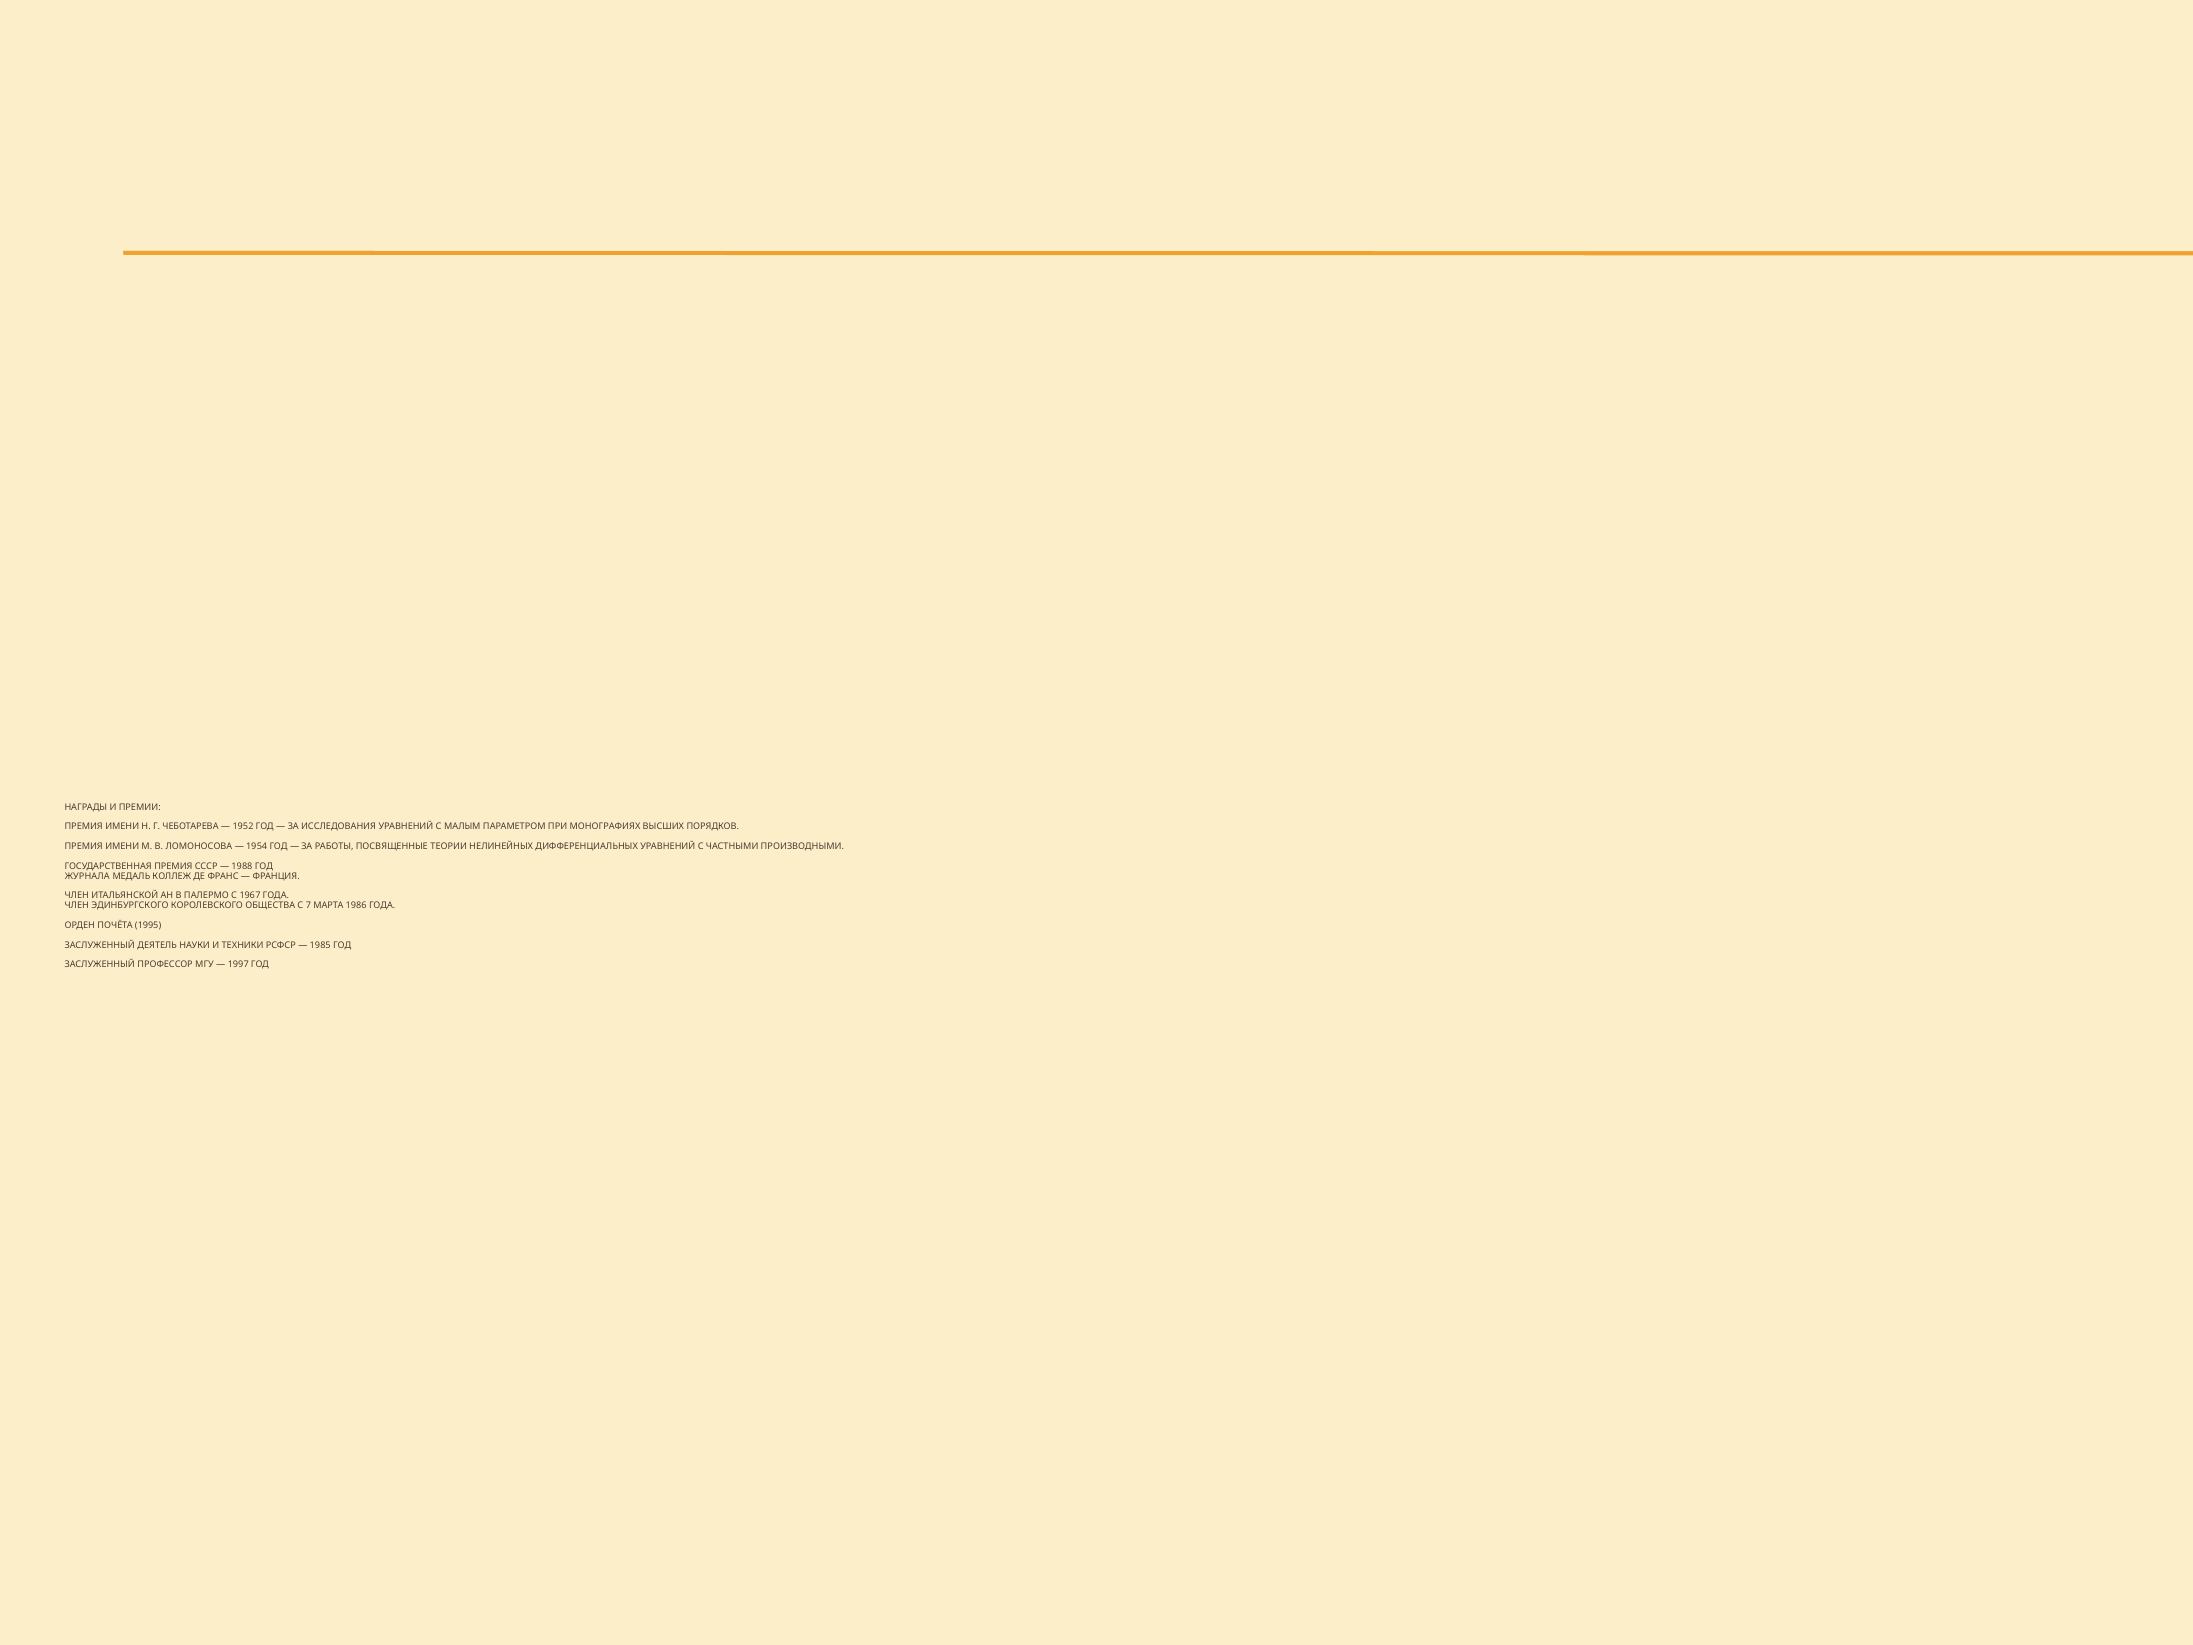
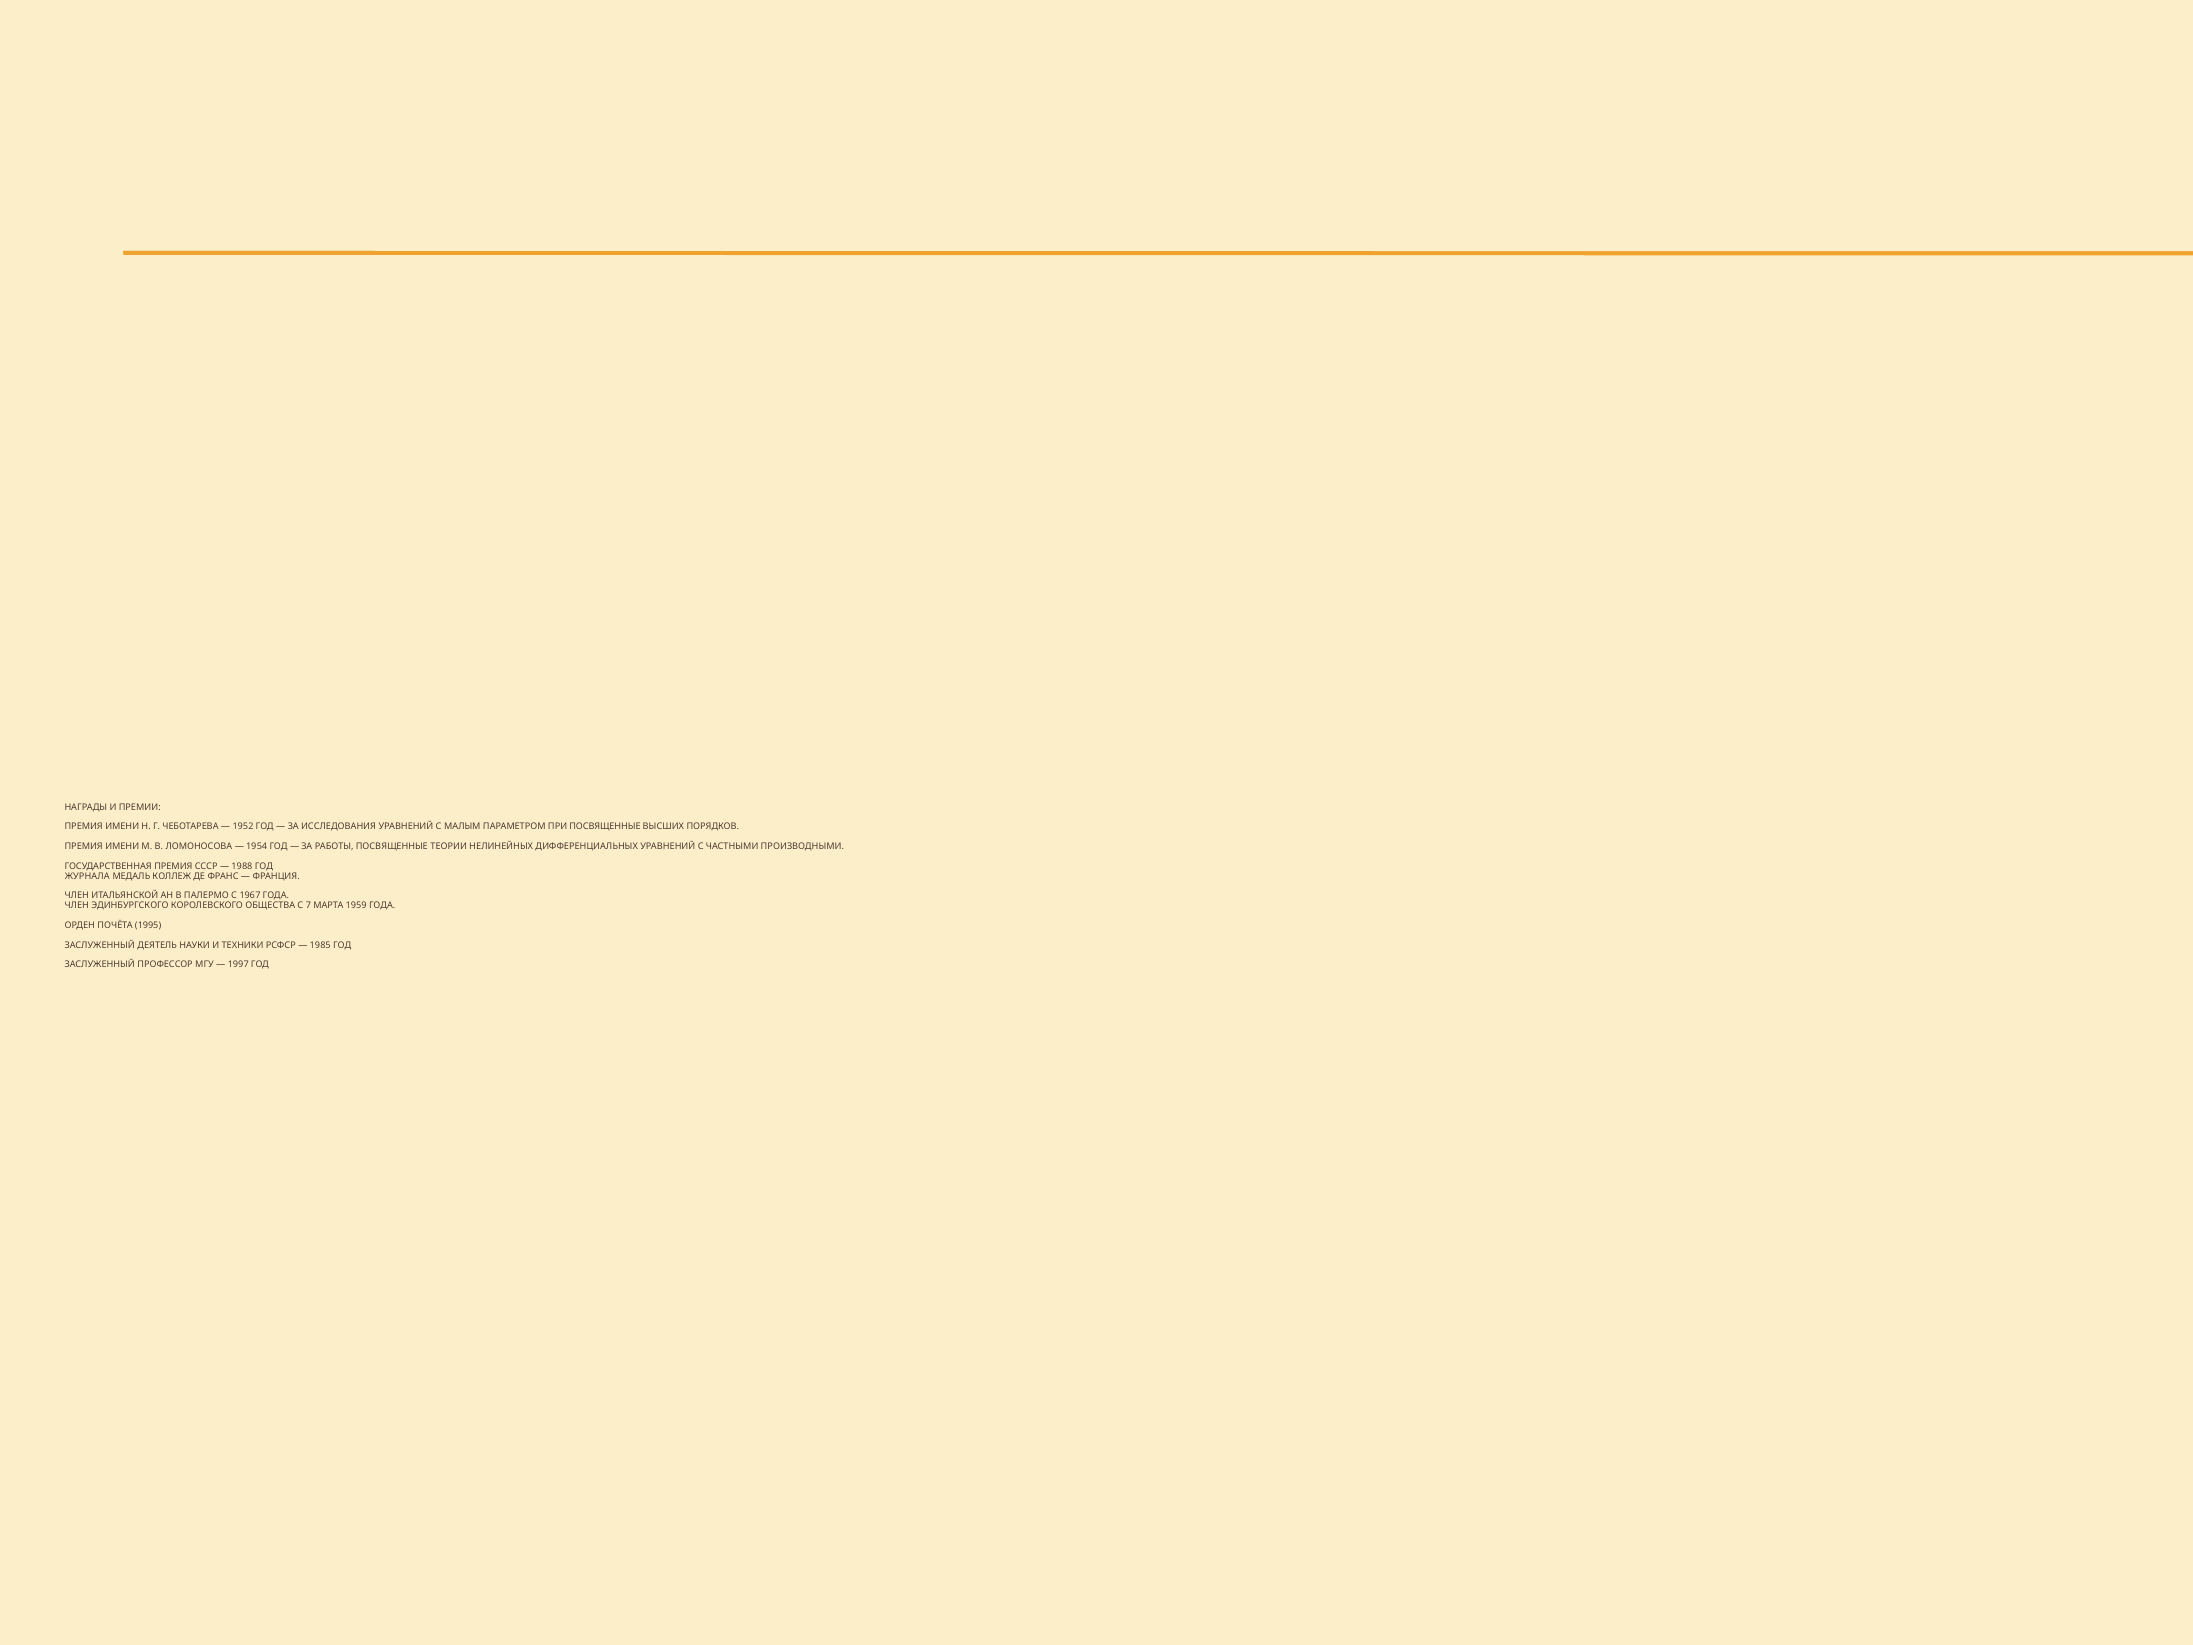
ПРИ МОНОГРАФИЯХ: МОНОГРАФИЯХ -> ПОСВЯЩЕННЫЕ (605, 827)
1986: 1986 -> 1959 (356, 906)
